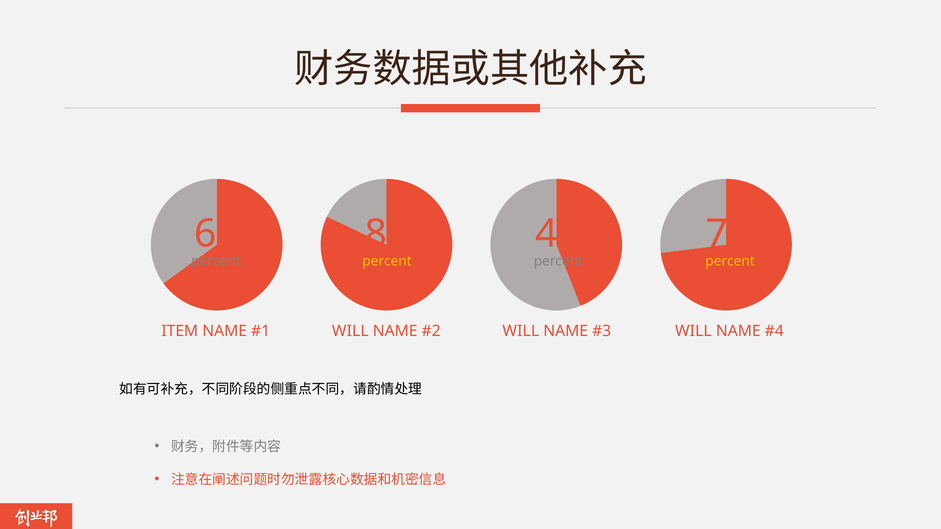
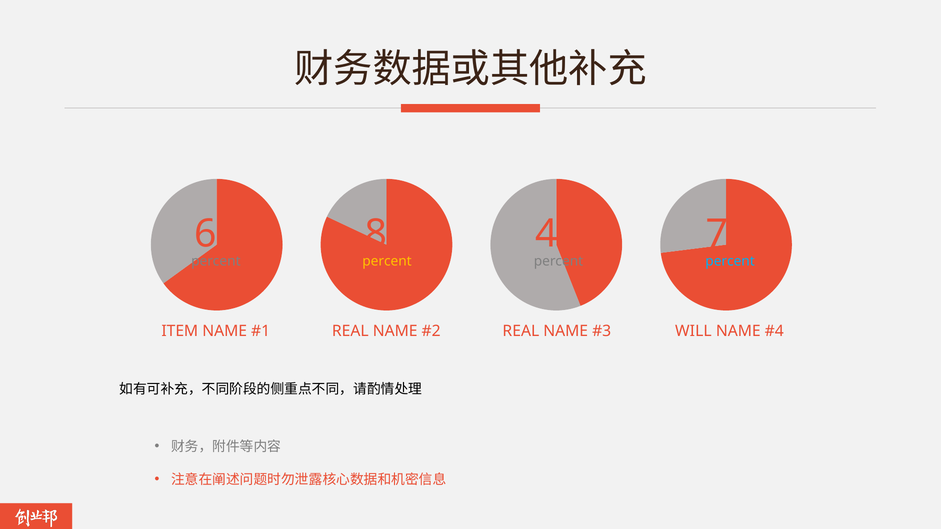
percent colour: yellow -> light blue (730, 262)
WILL: WILL -> REAL (350, 331)
WILL: WILL -> REAL (521, 331)
